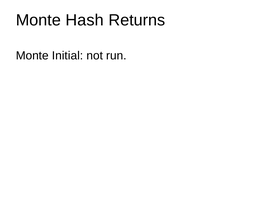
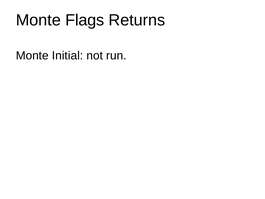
Hash: Hash -> Flags (85, 20)
